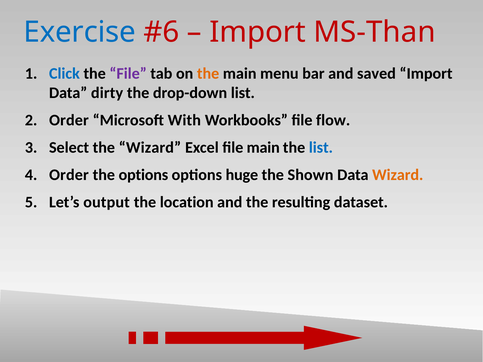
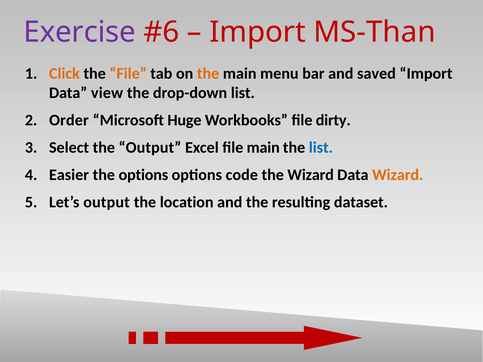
Exercise colour: blue -> purple (80, 32)
Click colour: blue -> orange (64, 74)
File colour: purple -> orange (128, 74)
dirty: dirty -> view (107, 93)
With: With -> Huge (184, 120)
flow: flow -> dirty (333, 120)
the Wizard: Wizard -> Output (150, 148)
Order: Order -> Easier (69, 175)
huge: huge -> code (242, 175)
the Shown: Shown -> Wizard (311, 175)
